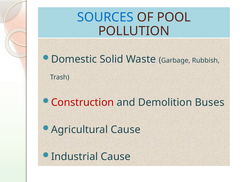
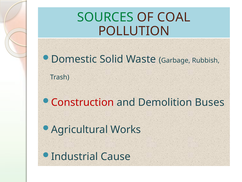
SOURCES colour: blue -> green (105, 17)
POOL: POOL -> COAL (174, 17)
Agricultural Cause: Cause -> Works (126, 129)
